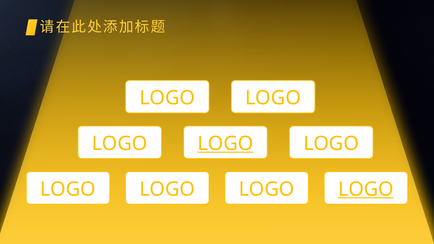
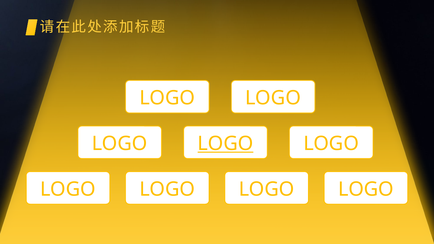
LOGO underline: present -> none (366, 189)
